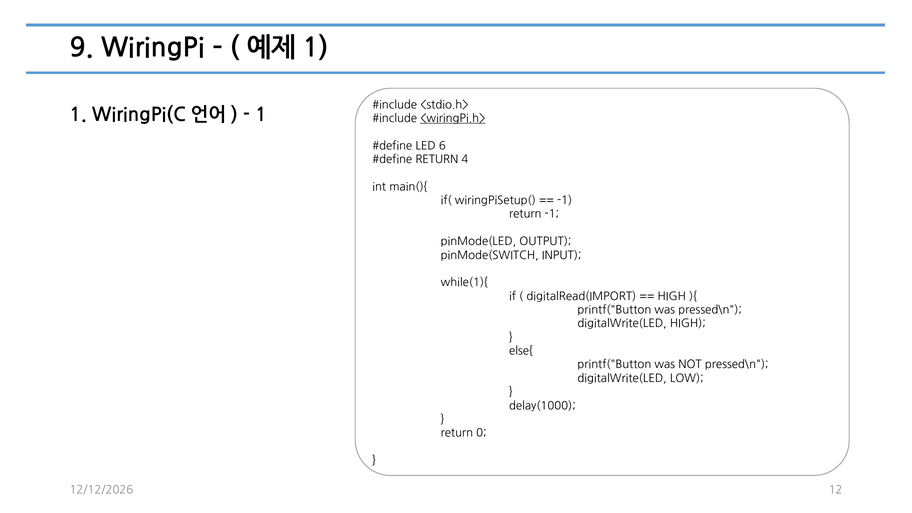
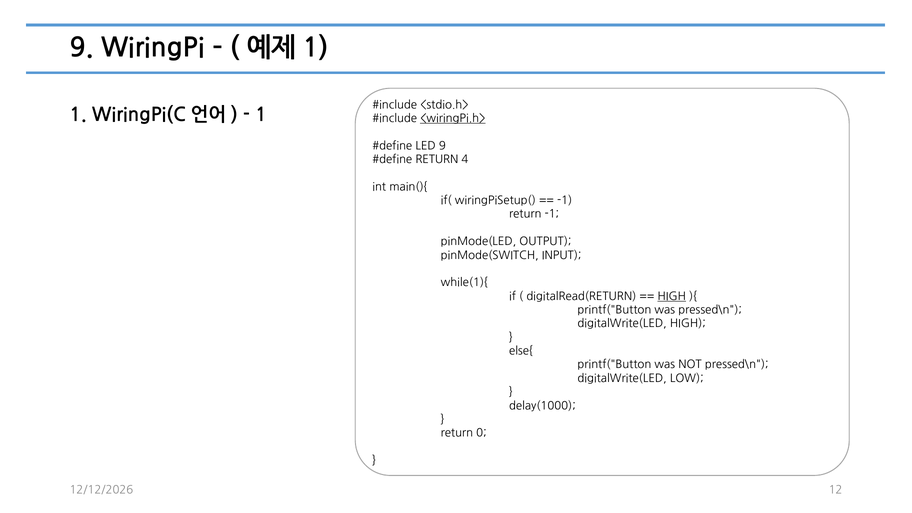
LED 6: 6 -> 9 (442, 146)
digitalRead(IMPORT: digitalRead(IMPORT -> digitalRead(RETURN (581, 296)
HIGH underline: none -> present (672, 296)
